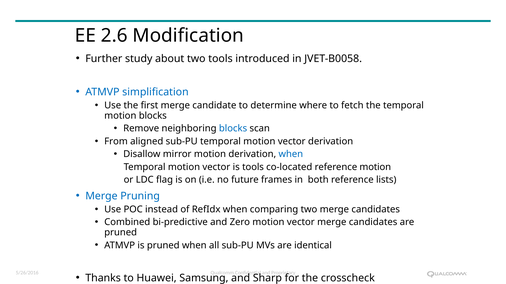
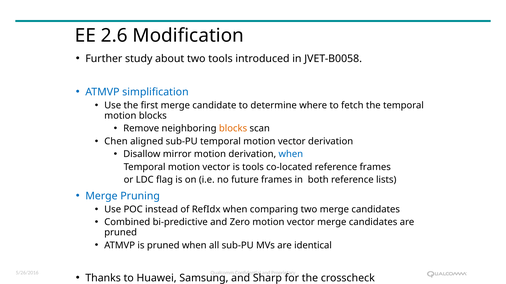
blocks colour: blue -> orange (233, 129)
From: From -> Chen (116, 142)
reference motion: motion -> frames (375, 167)
